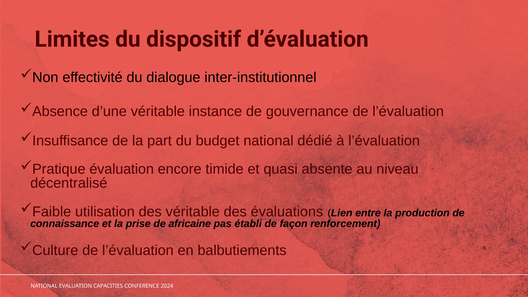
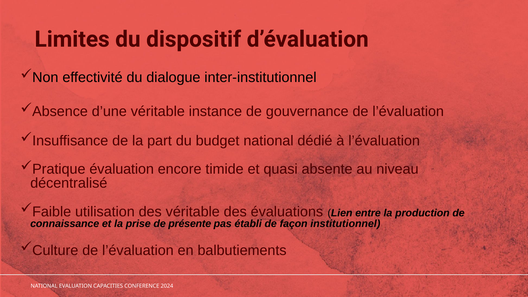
africaine: africaine -> présente (190, 224)
renforcement: renforcement -> institutionnel (345, 224)
